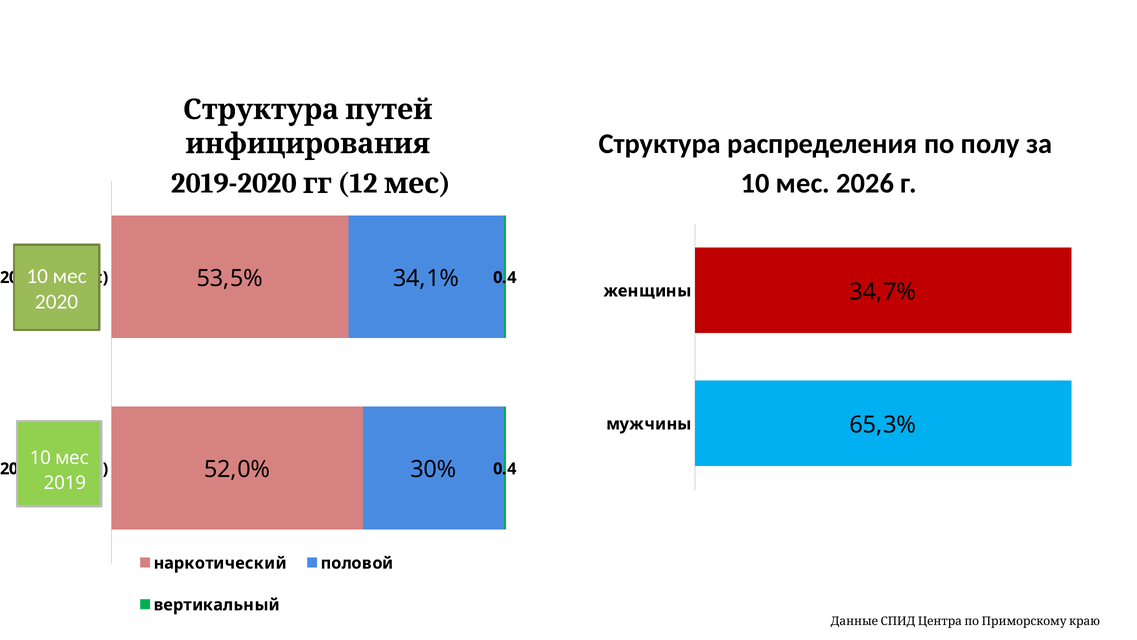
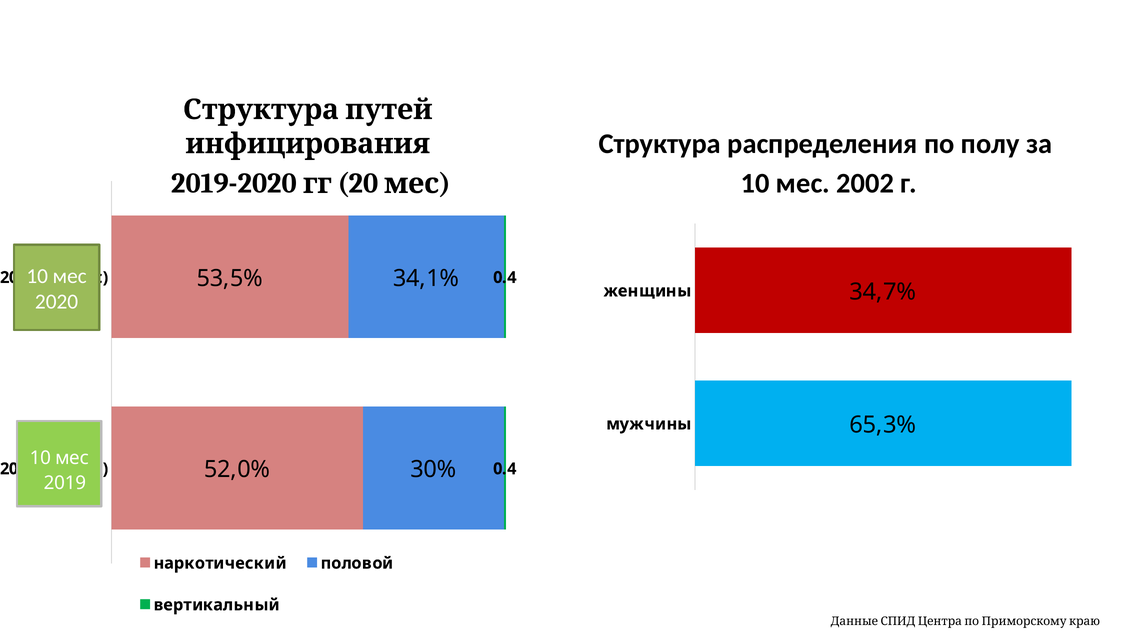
12: 12 -> 20 (358, 183)
2026: 2026 -> 2002 (865, 183)
